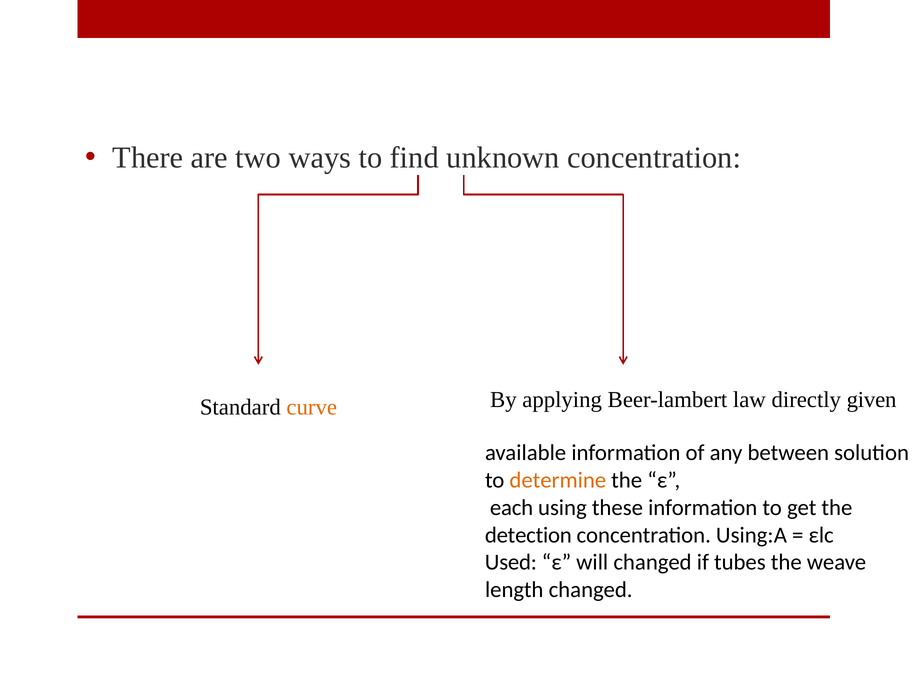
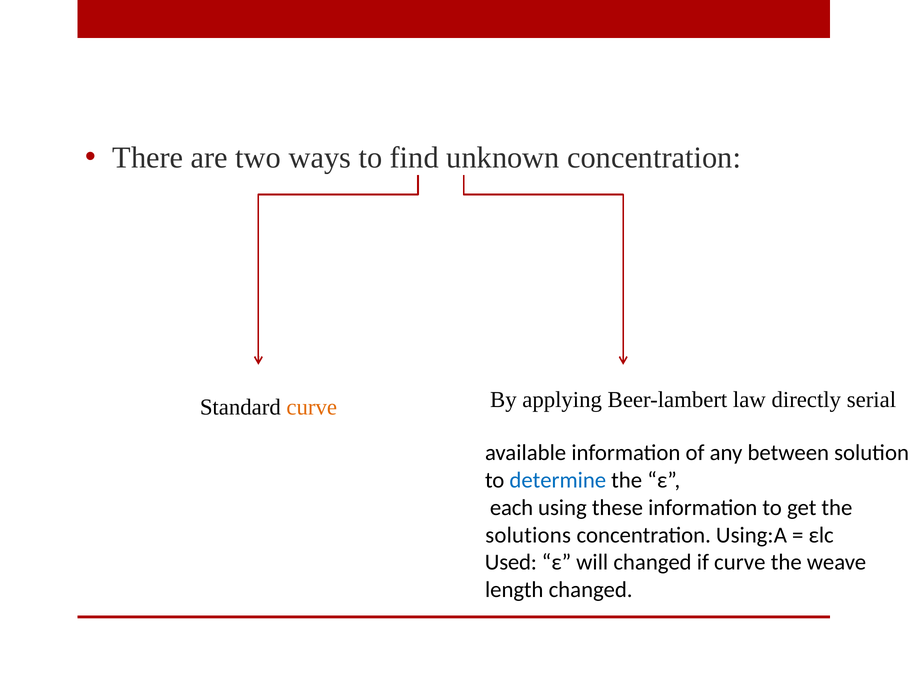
given: given -> serial (871, 400)
determine colour: orange -> blue (558, 480)
detection: detection -> solutions (528, 535)
if tubes: tubes -> curve (740, 562)
